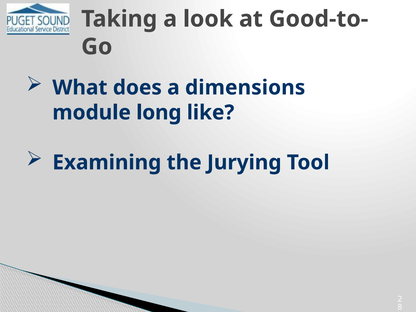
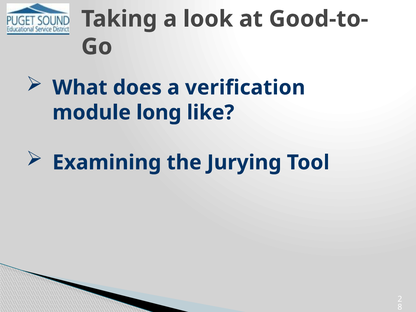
dimensions: dimensions -> verification (245, 88)
